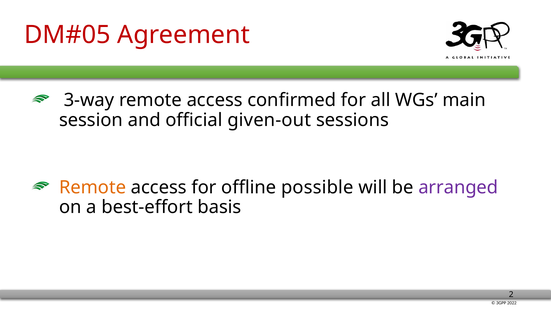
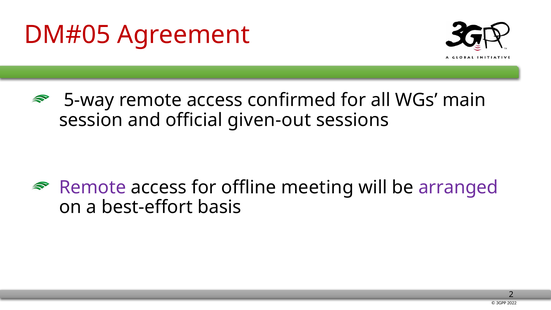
3-way: 3-way -> 5-way (89, 100)
Remote colour: orange -> purple (93, 187)
possible: possible -> meeting (317, 187)
